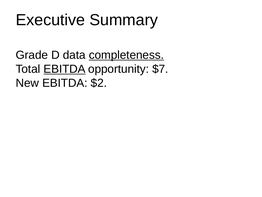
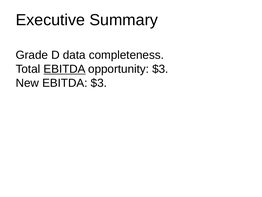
completeness underline: present -> none (126, 55)
opportunity $7: $7 -> $3 (160, 69)
EBITDA $2: $2 -> $3 (99, 83)
